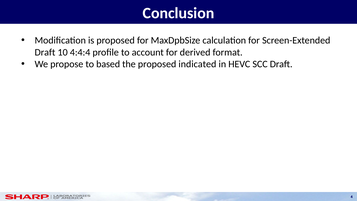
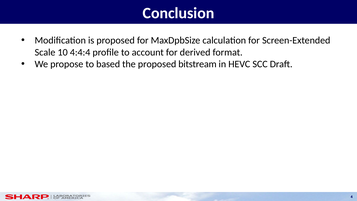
Draft: Draft -> Scale (45, 52)
indicated: indicated -> bitstream (197, 64)
